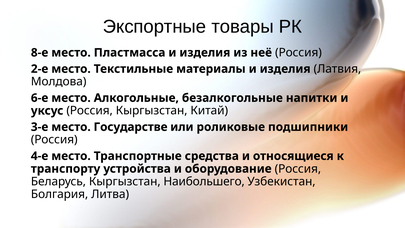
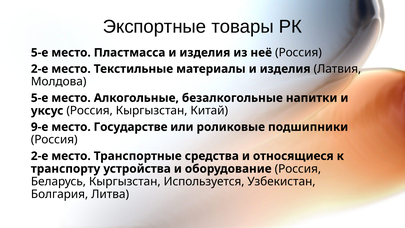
8-е: 8-е -> 5-е (40, 53)
6-е: 6-е -> 5-е (40, 98)
3-е: 3-е -> 9-е (40, 127)
4-е: 4-е -> 2-е (40, 156)
Наибольшего: Наибольшего -> Используется (204, 181)
